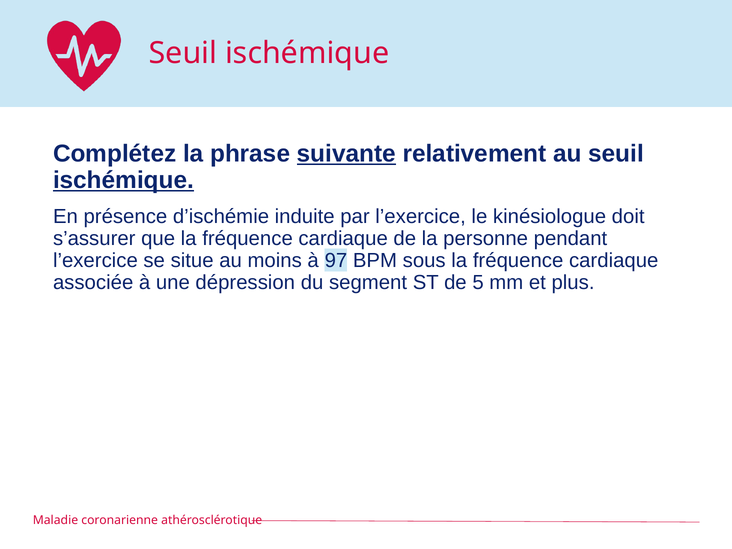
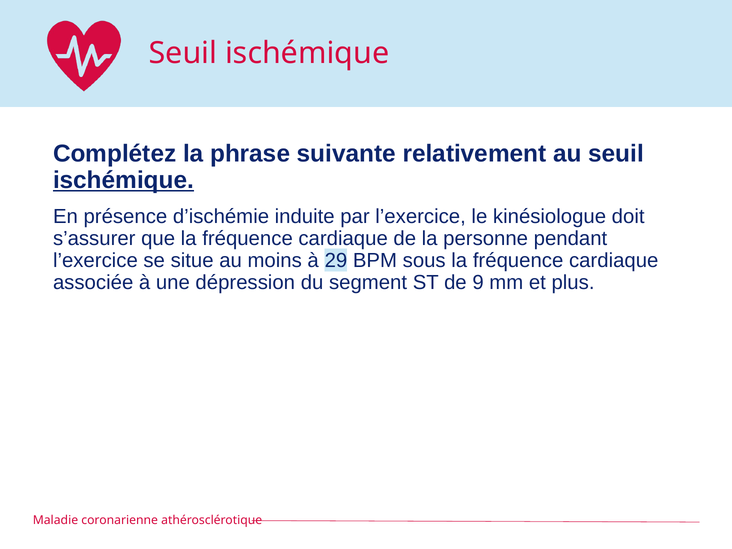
suivante underline: present -> none (346, 154)
97: 97 -> 29 (336, 260)
5: 5 -> 9 (478, 282)
